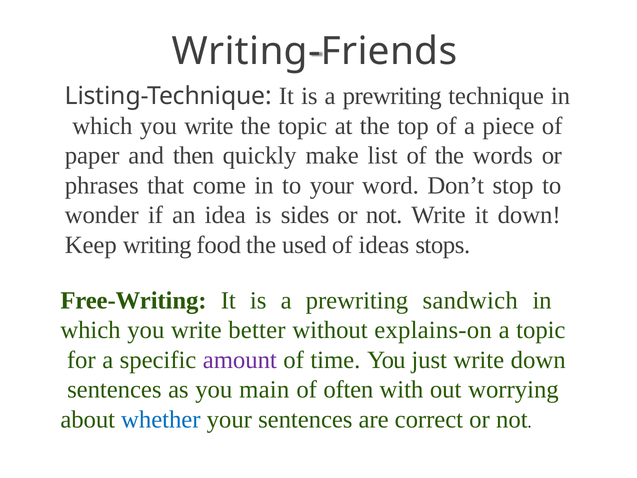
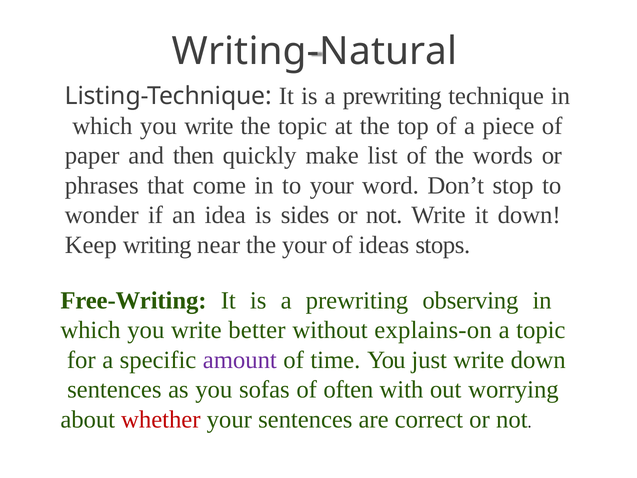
Writing-Friends: Writing-Friends -> Writing-Natural (315, 51)
food: food -> near (219, 245)
the used: used -> your (304, 245)
sandwich: sandwich -> observing (470, 300)
main: main -> sofas (264, 390)
whether colour: blue -> red (161, 419)
